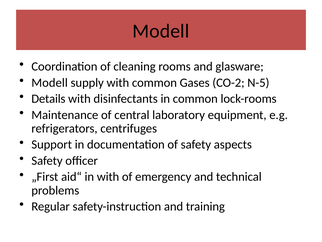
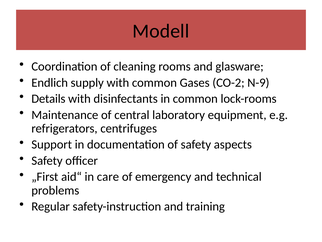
Modell: Modell -> Endlich (50, 82)
N-5: N-5 -> N-9 (258, 82)
in with: with -> care (108, 176)
